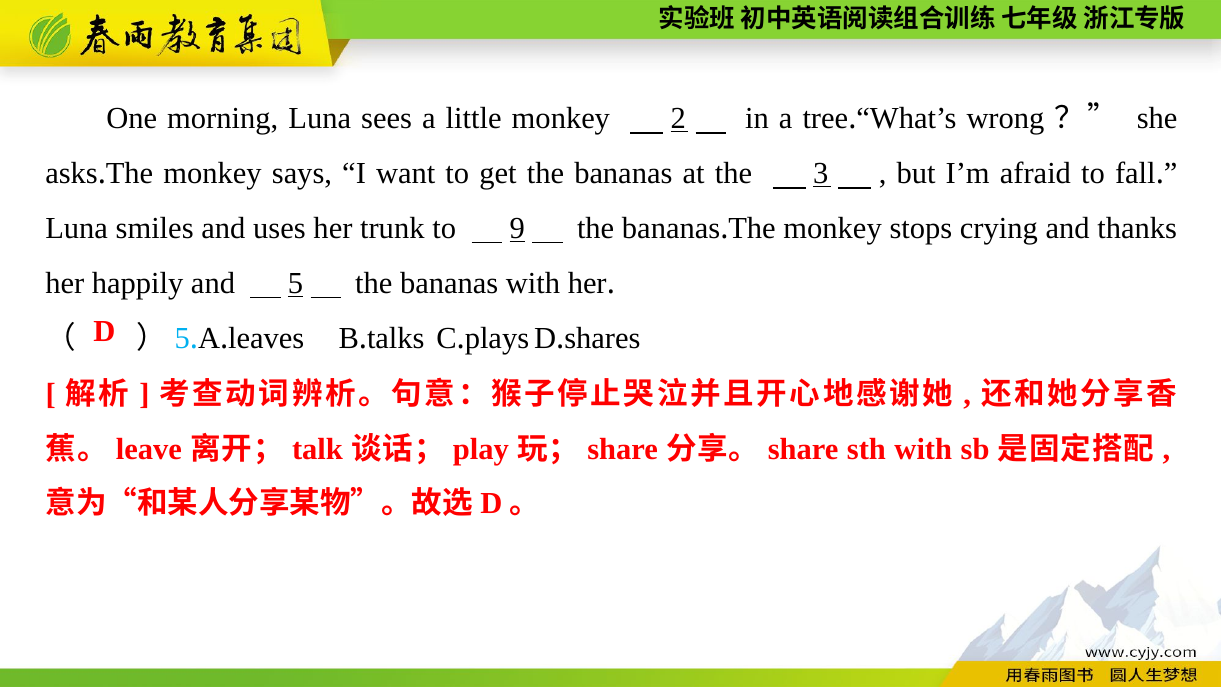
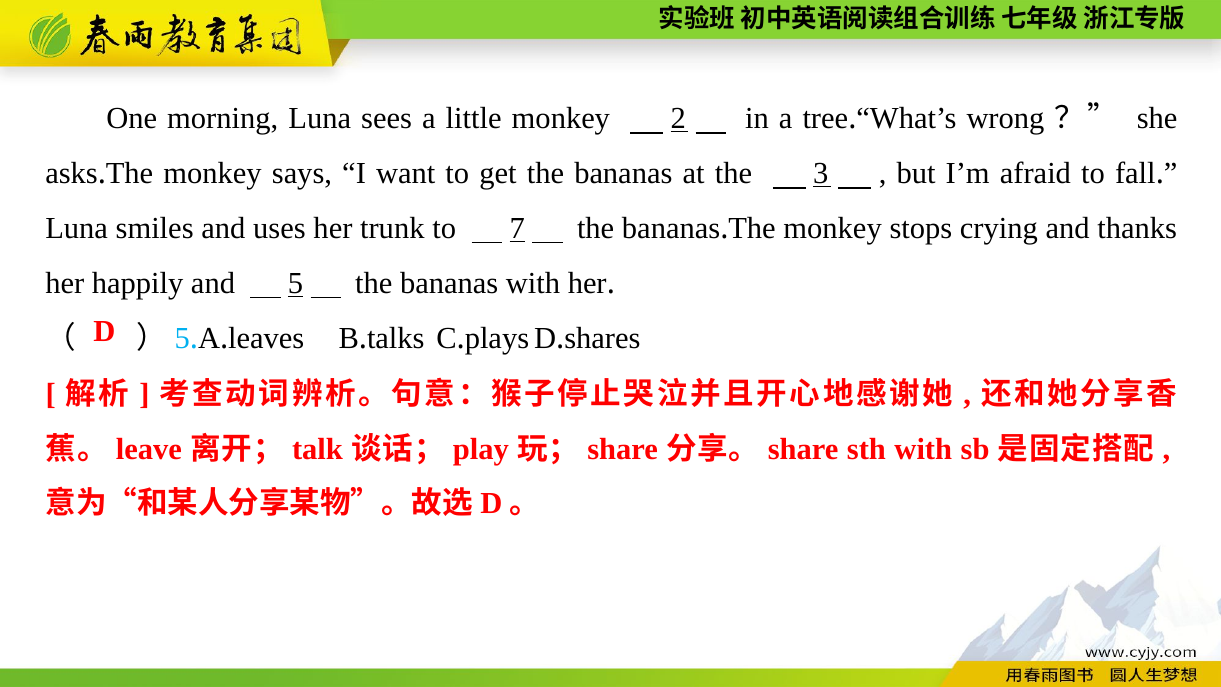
9: 9 -> 7 (517, 228)
